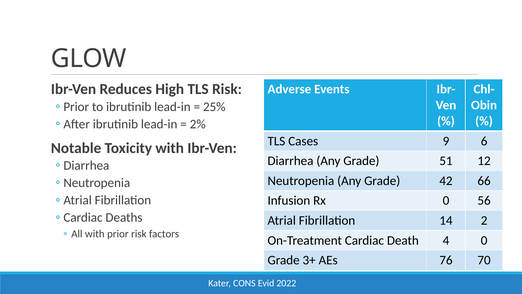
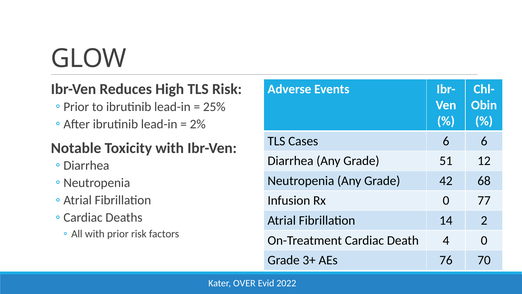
Cases 9: 9 -> 6 (446, 141)
66: 66 -> 68 (484, 181)
56: 56 -> 77 (484, 200)
CONS: CONS -> OVER (244, 283)
